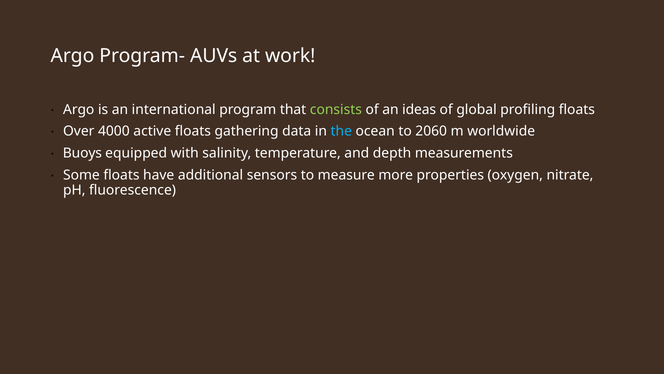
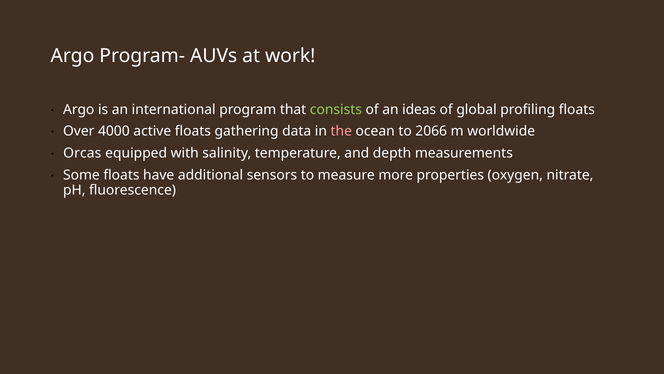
the colour: light blue -> pink (341, 131)
2060: 2060 -> 2066 (431, 131)
Buoys: Buoys -> Orcas (82, 153)
